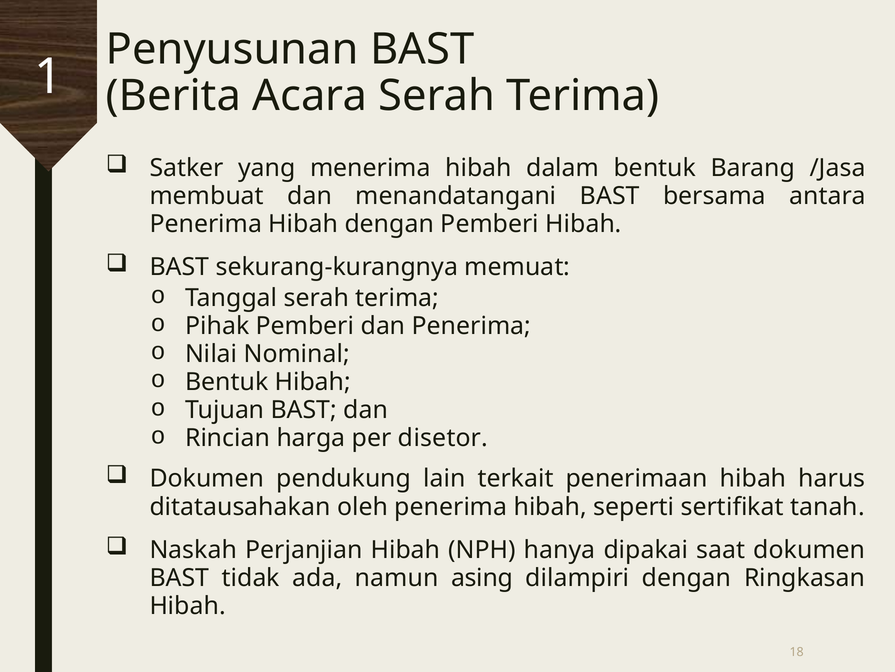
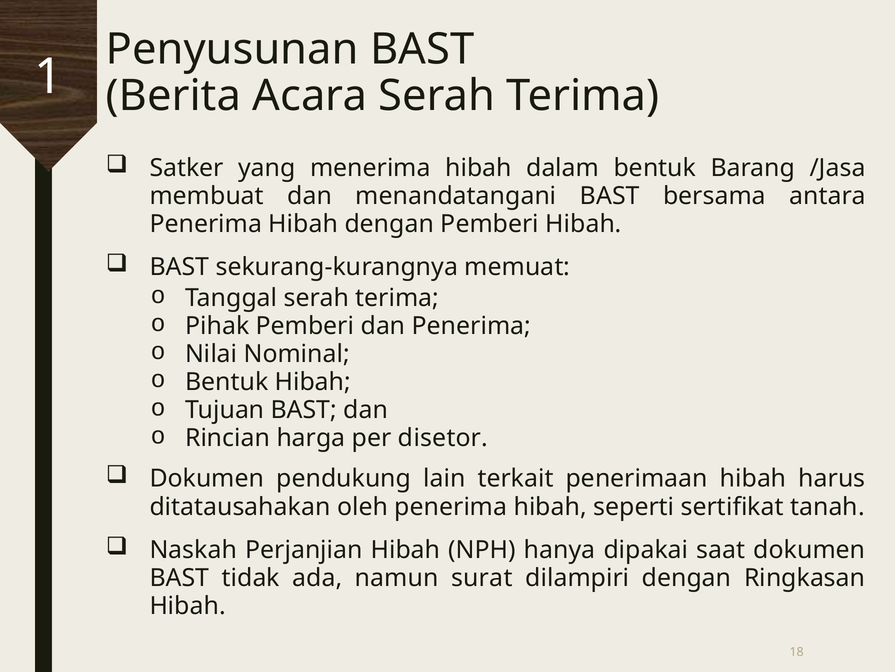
asing: asing -> surat (482, 577)
